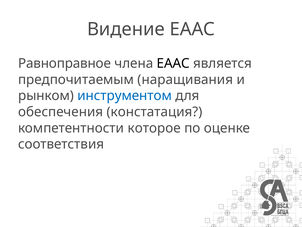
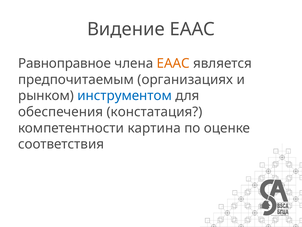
ЕААС colour: black -> orange (173, 63)
наращивания: наращивания -> организациях (185, 79)
которое: которое -> картина (154, 128)
